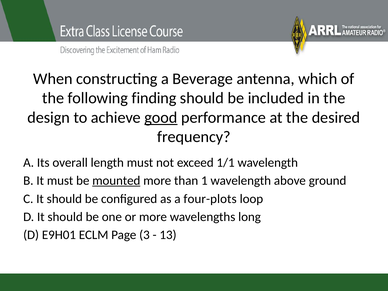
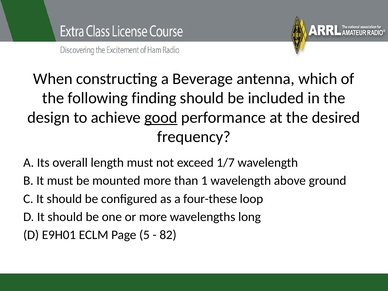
1/1: 1/1 -> 1/7 (226, 163)
mounted underline: present -> none (116, 181)
four-plots: four-plots -> four-these (210, 199)
3: 3 -> 5 (144, 235)
13: 13 -> 82 (168, 235)
